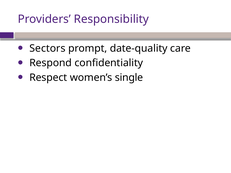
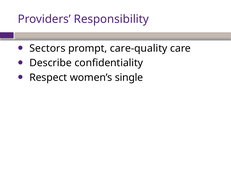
date-quality: date-quality -> care-quality (139, 48)
Respond: Respond -> Describe (51, 63)
